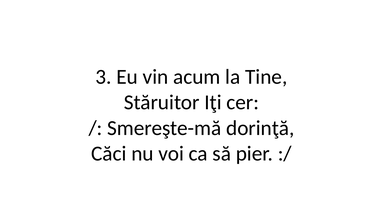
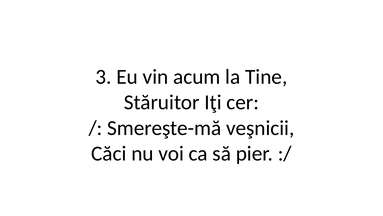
dorinţă: dorinţă -> veşnicii (260, 128)
